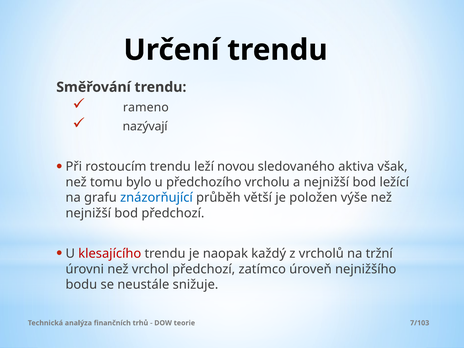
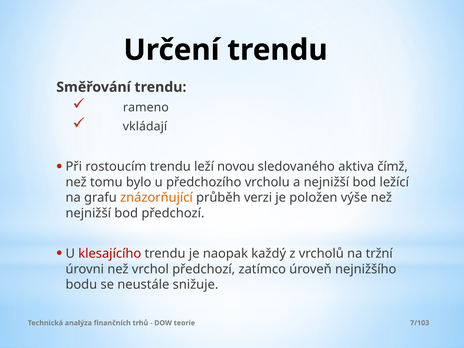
nazývají: nazývají -> vkládají (145, 127)
však: však -> čímž (393, 167)
znázorňující colour: blue -> orange (156, 198)
větší: větší -> verzi (258, 198)
